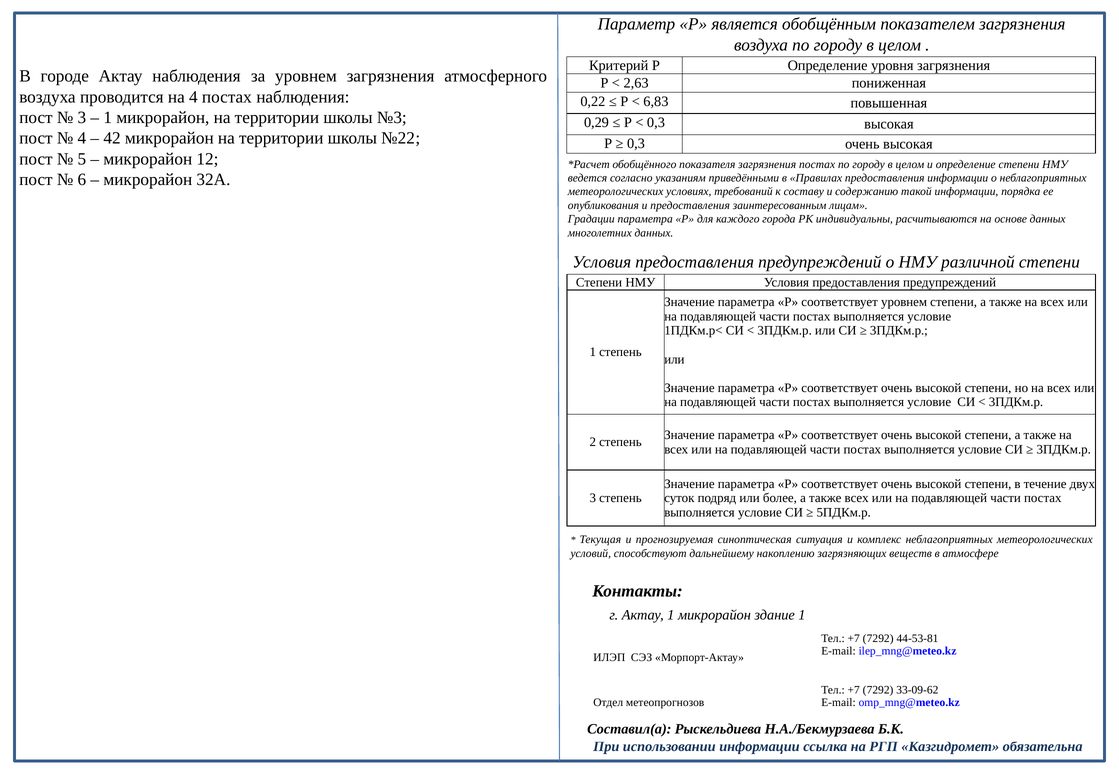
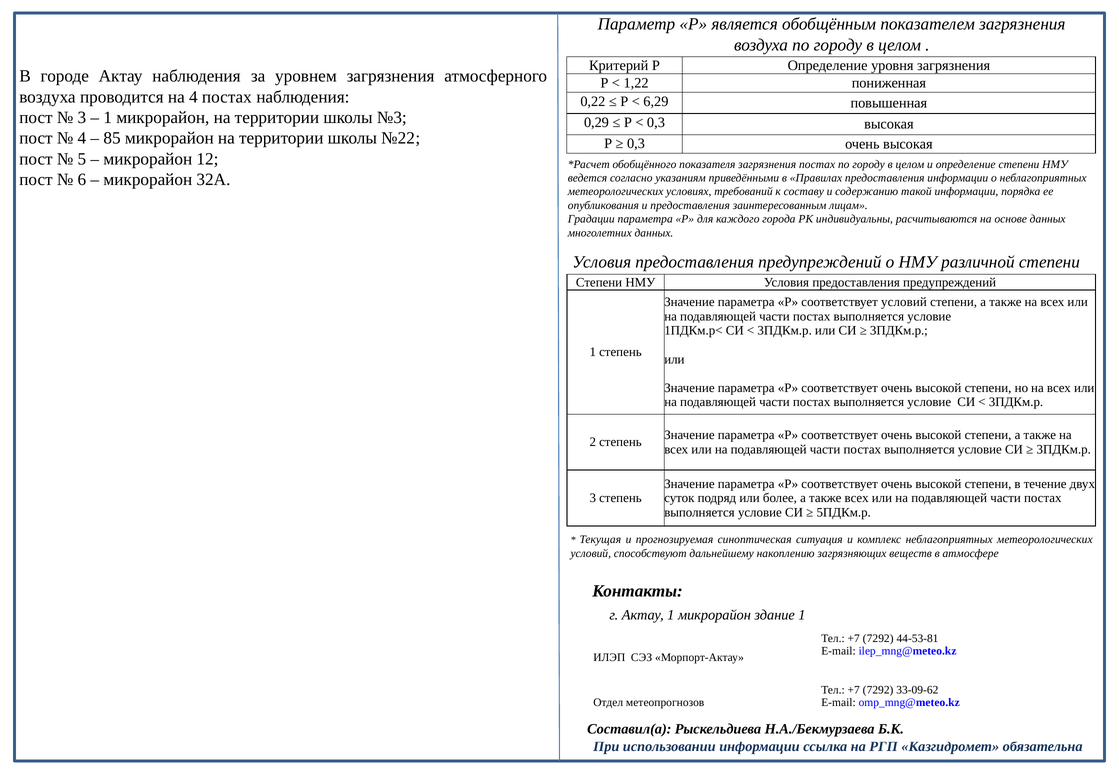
2,63: 2,63 -> 1,22 (636, 83)
6,83: 6,83 -> 6,29 (656, 101)
42: 42 -> 85 (112, 138)
соответствует уровнем: уровнем -> условий (904, 302)
